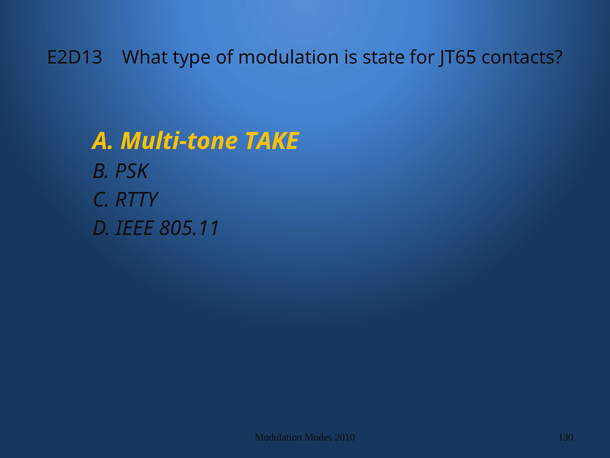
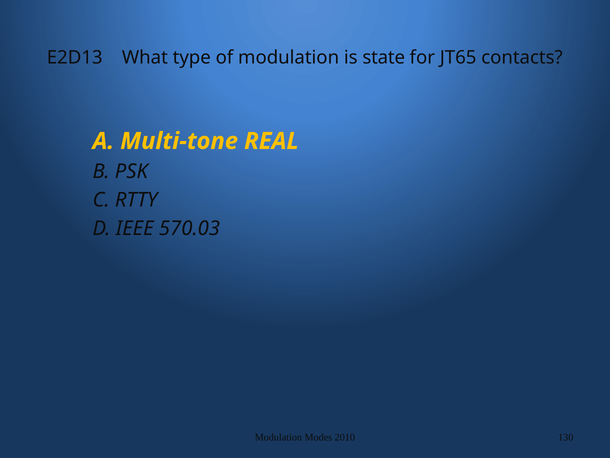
TAKE: TAKE -> REAL (271, 141)
805.11: 805.11 -> 570.03 (189, 228)
